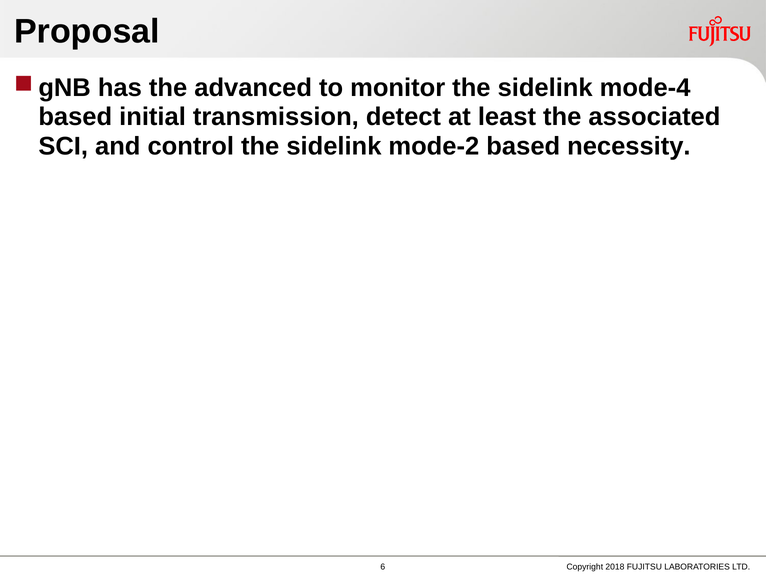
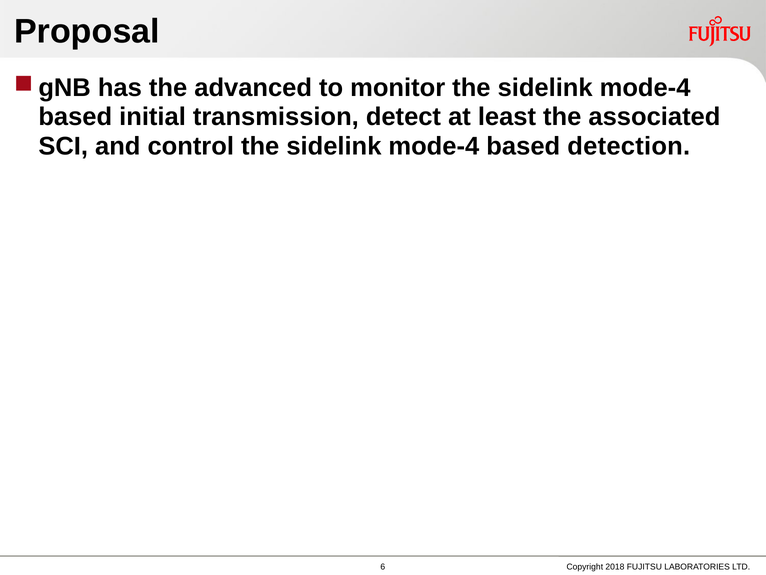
control the sidelink mode-2: mode-2 -> mode-4 (434, 146)
necessity: necessity -> detection (629, 146)
